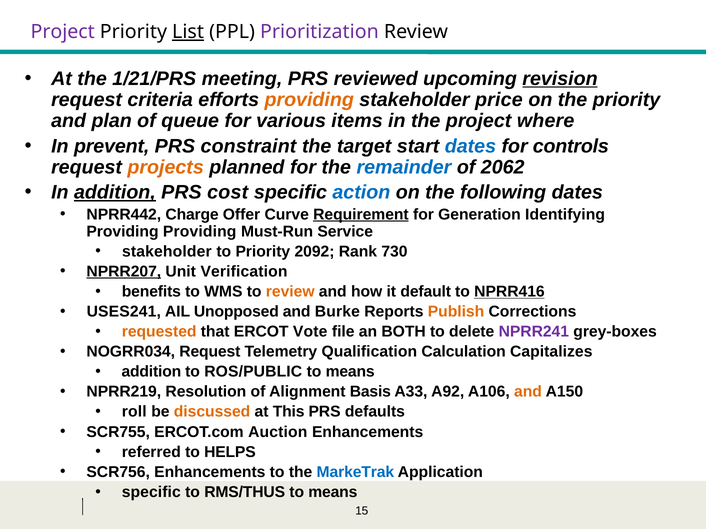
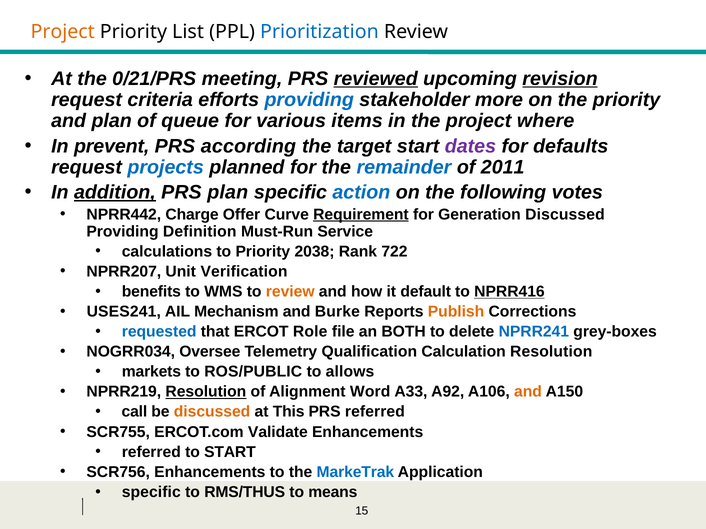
Project colour: purple -> orange (63, 32)
List underline: present -> none (188, 32)
Prioritization colour: purple -> blue (319, 32)
1/21/PRS: 1/21/PRS -> 0/21/PRS (154, 79)
reviewed underline: none -> present (376, 79)
providing colour: orange -> blue (309, 100)
price: price -> more (499, 100)
constraint: constraint -> according (248, 146)
dates colour: blue -> purple (470, 146)
controls: controls -> defaults (571, 146)
projects colour: orange -> blue (166, 167)
2062: 2062 -> 2011 (503, 167)
PRS cost: cost -> plan (228, 192)
following dates: dates -> votes (577, 192)
Generation Identifying: Identifying -> Discussed (565, 215)
Providing Providing: Providing -> Definition (200, 232)
stakeholder: stakeholder -> calculations (167, 252)
2092: 2092 -> 2038 (315, 252)
730: 730 -> 722 (394, 252)
NPRR207 underline: present -> none (124, 272)
Unopposed: Unopposed -> Mechanism (236, 312)
requested colour: orange -> blue (159, 332)
Vote: Vote -> Role (310, 332)
NPRR241 colour: purple -> blue (534, 332)
NOGRR034 Request: Request -> Oversee (210, 352)
Calculation Capitalizes: Capitalizes -> Resolution (551, 352)
addition: addition -> markets (151, 372)
means: means -> allows (350, 372)
Resolution underline: none -> present (206, 392)
Basis: Basis -> Word (370, 392)
roll: roll -> call (134, 412)
PRS defaults: defaults -> referred (375, 412)
Auction: Auction -> Validate (278, 432)
to HELPS: HELPS -> START (230, 452)
